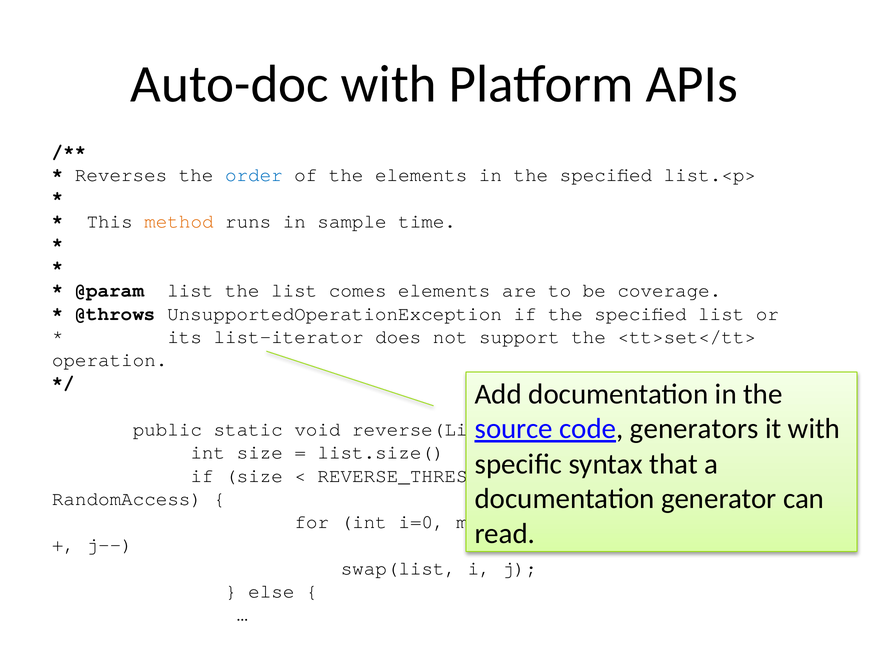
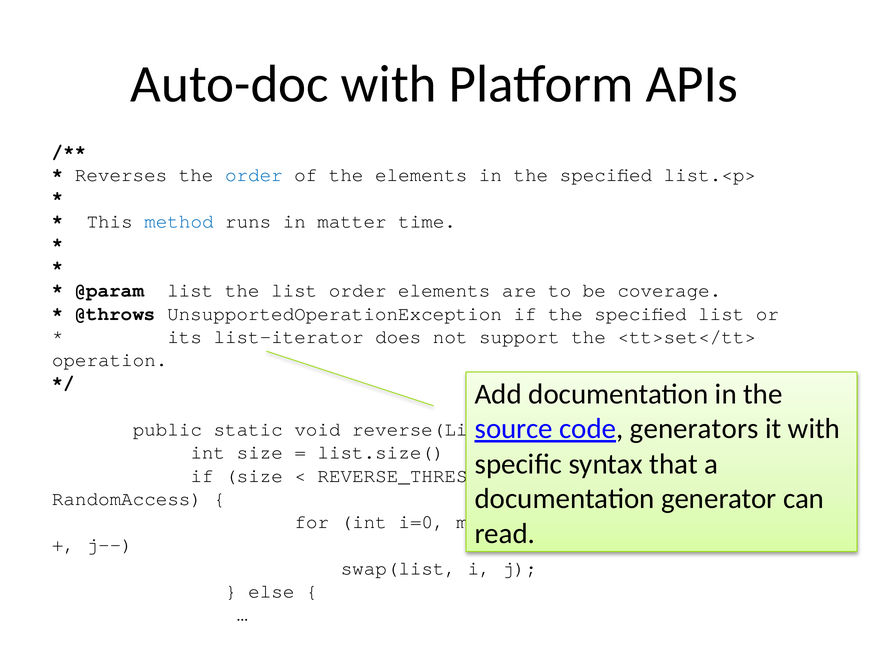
method colour: orange -> blue (179, 221)
sample: sample -> matter (352, 221)
list comes: comes -> order (358, 291)
